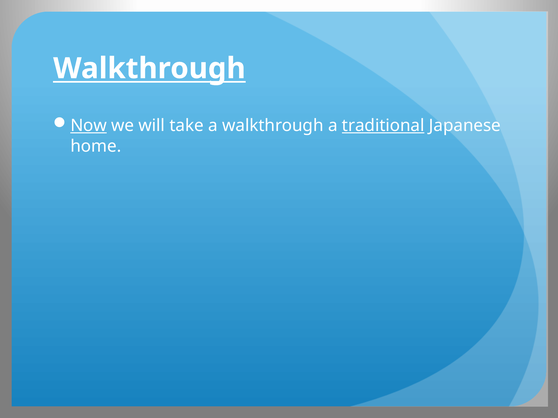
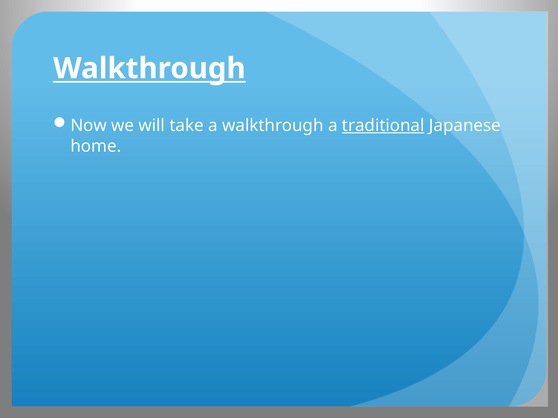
Now underline: present -> none (89, 126)
